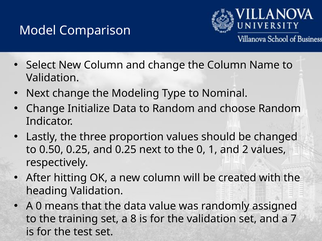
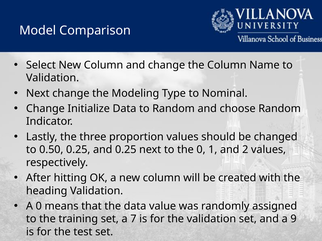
8: 8 -> 7 (133, 219)
7: 7 -> 9 (294, 219)
